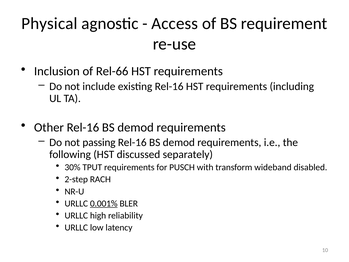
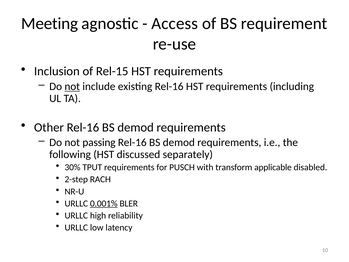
Physical: Physical -> Meeting (50, 24)
Rel-66: Rel-66 -> Rel-15 (112, 71)
not underline: none -> present (72, 86)
wideband: wideband -> applicable (273, 167)
